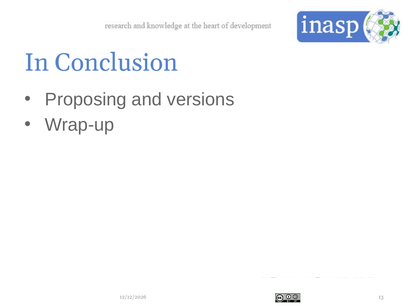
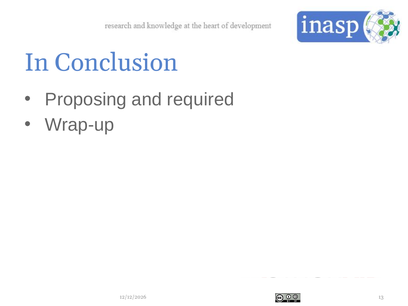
versions: versions -> required (201, 100)
